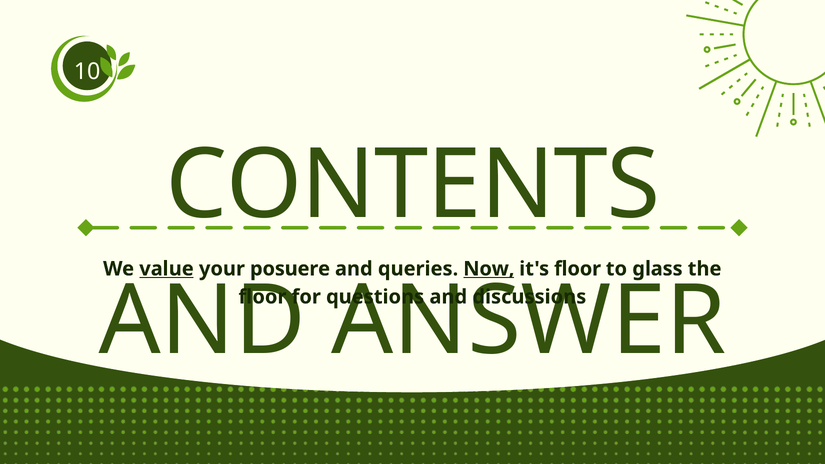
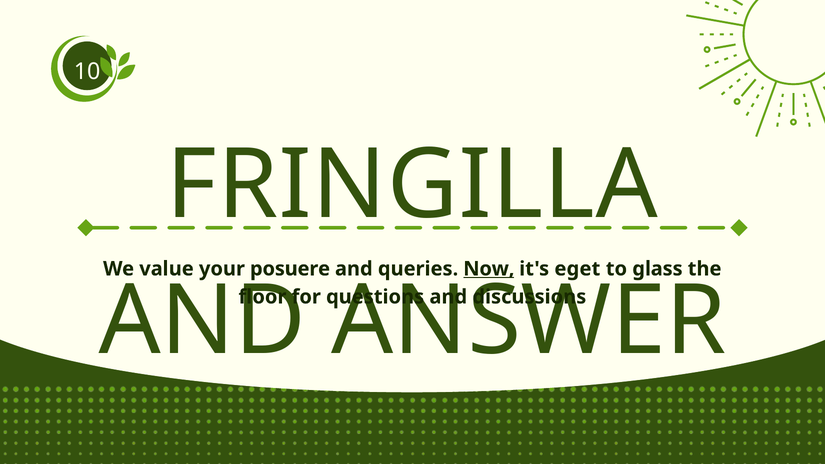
CONTENTS: CONTENTS -> FRINGILLA (412, 185)
value underline: present -> none (167, 269)
it's floor: floor -> eget (577, 269)
